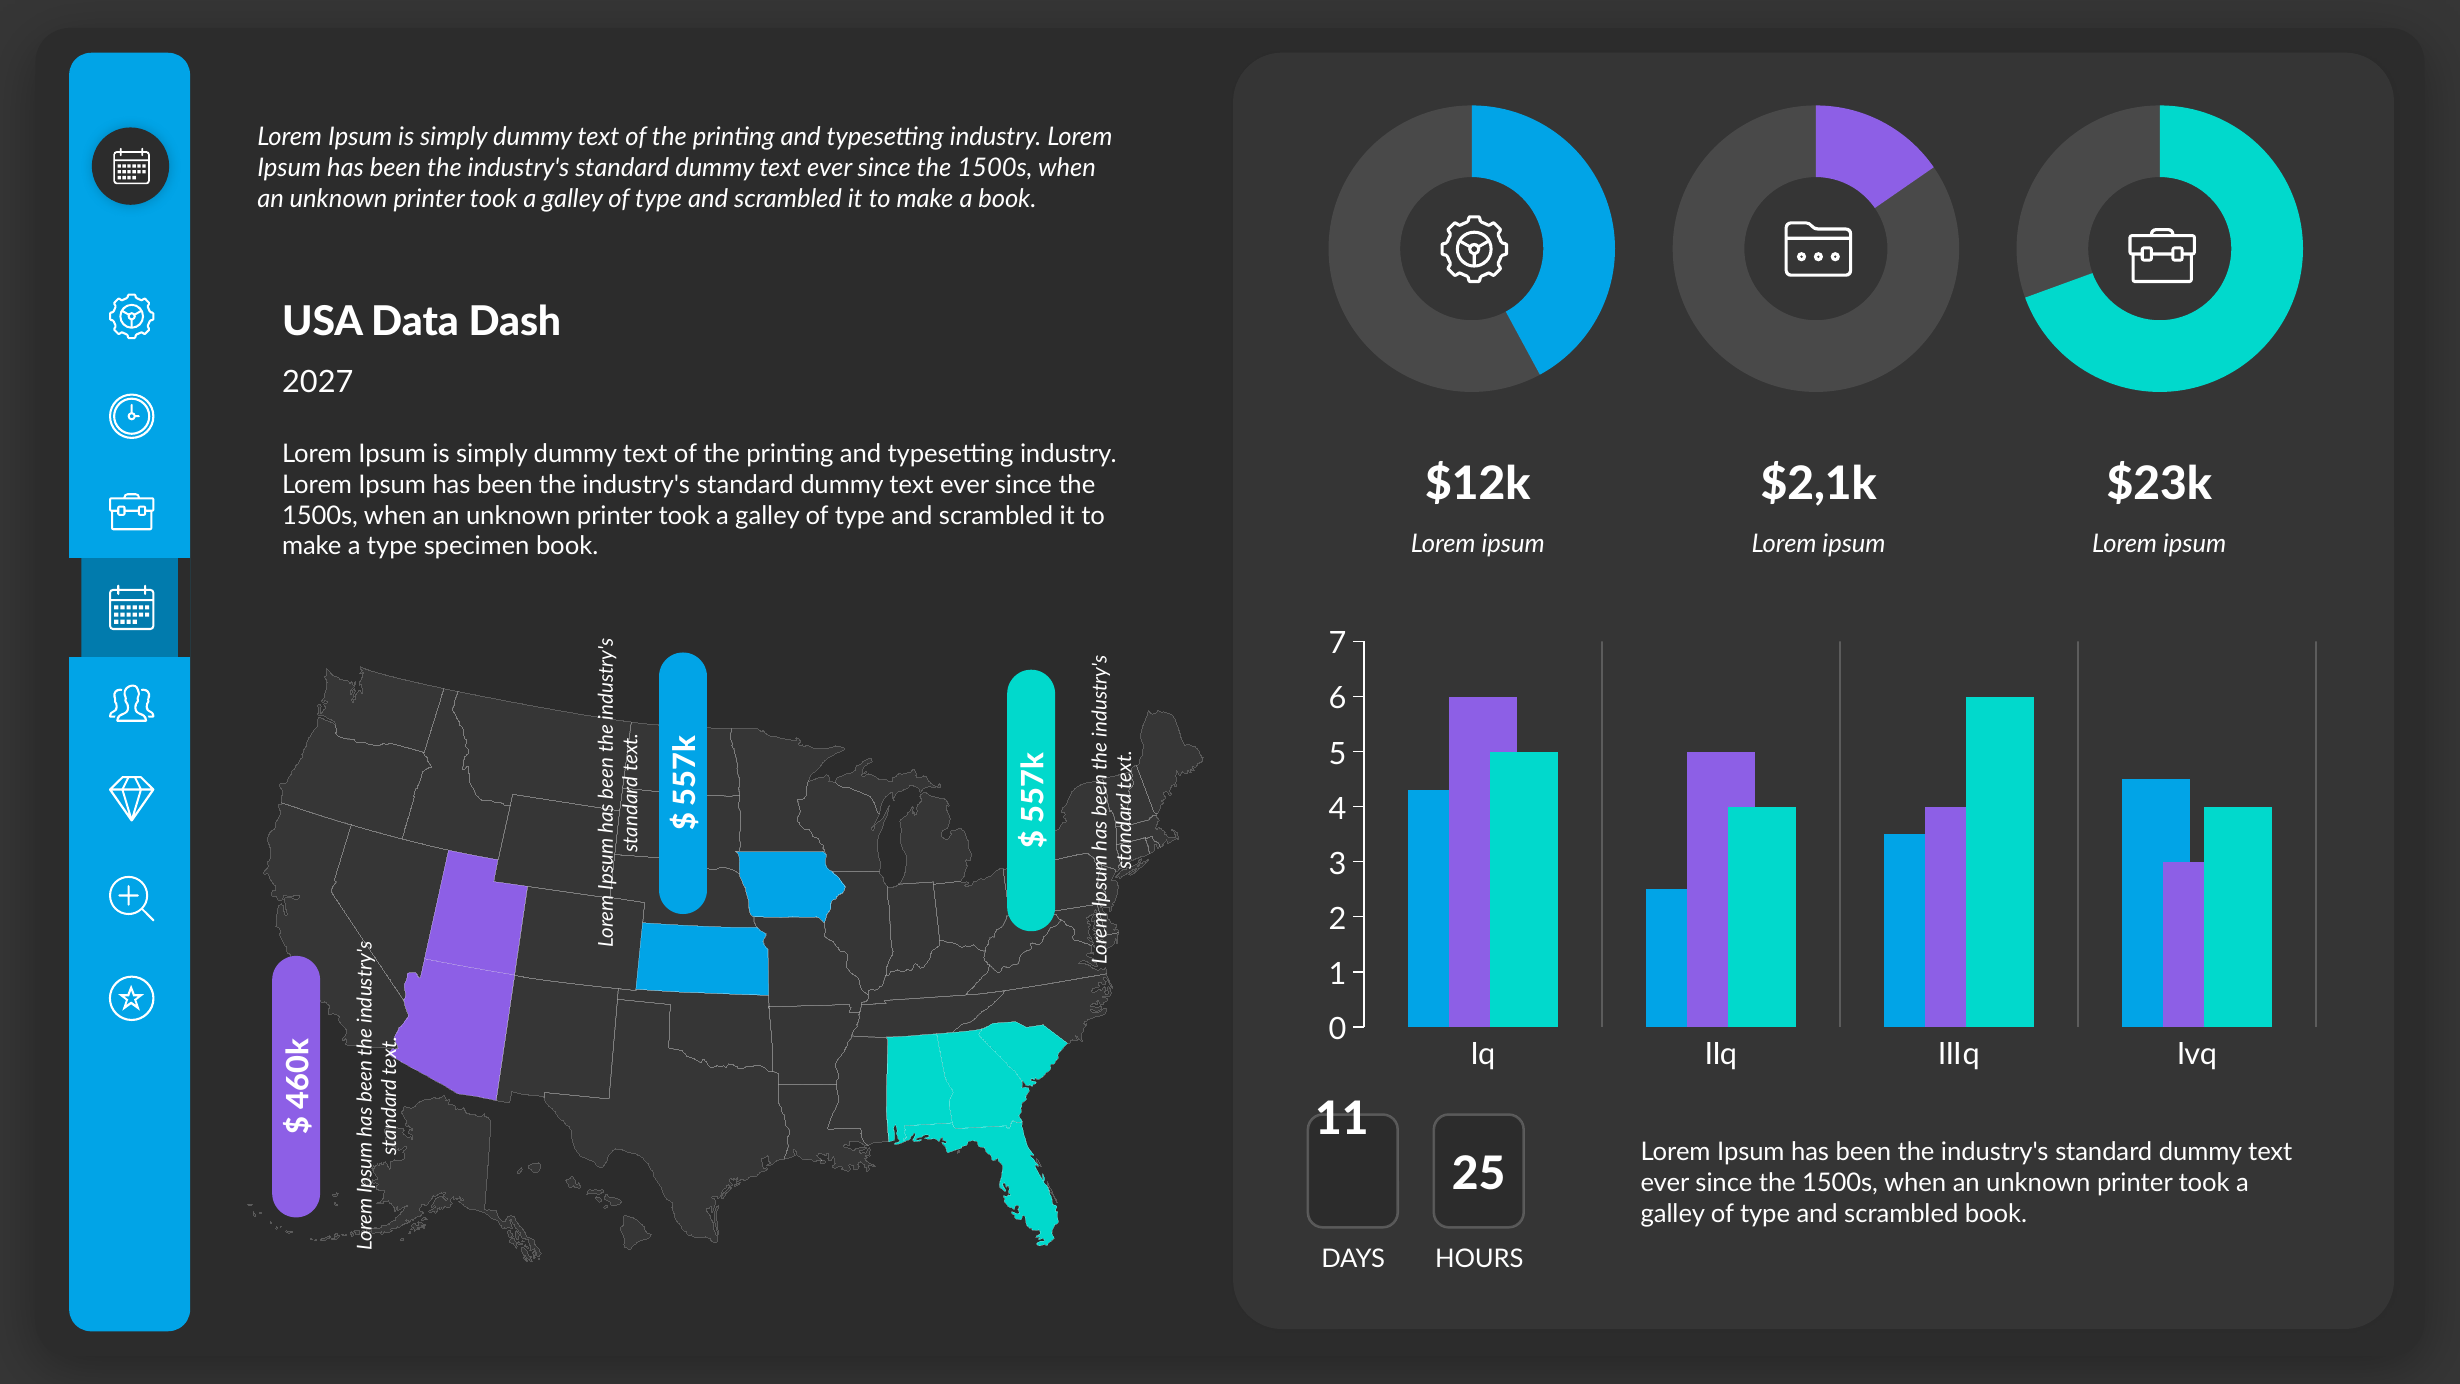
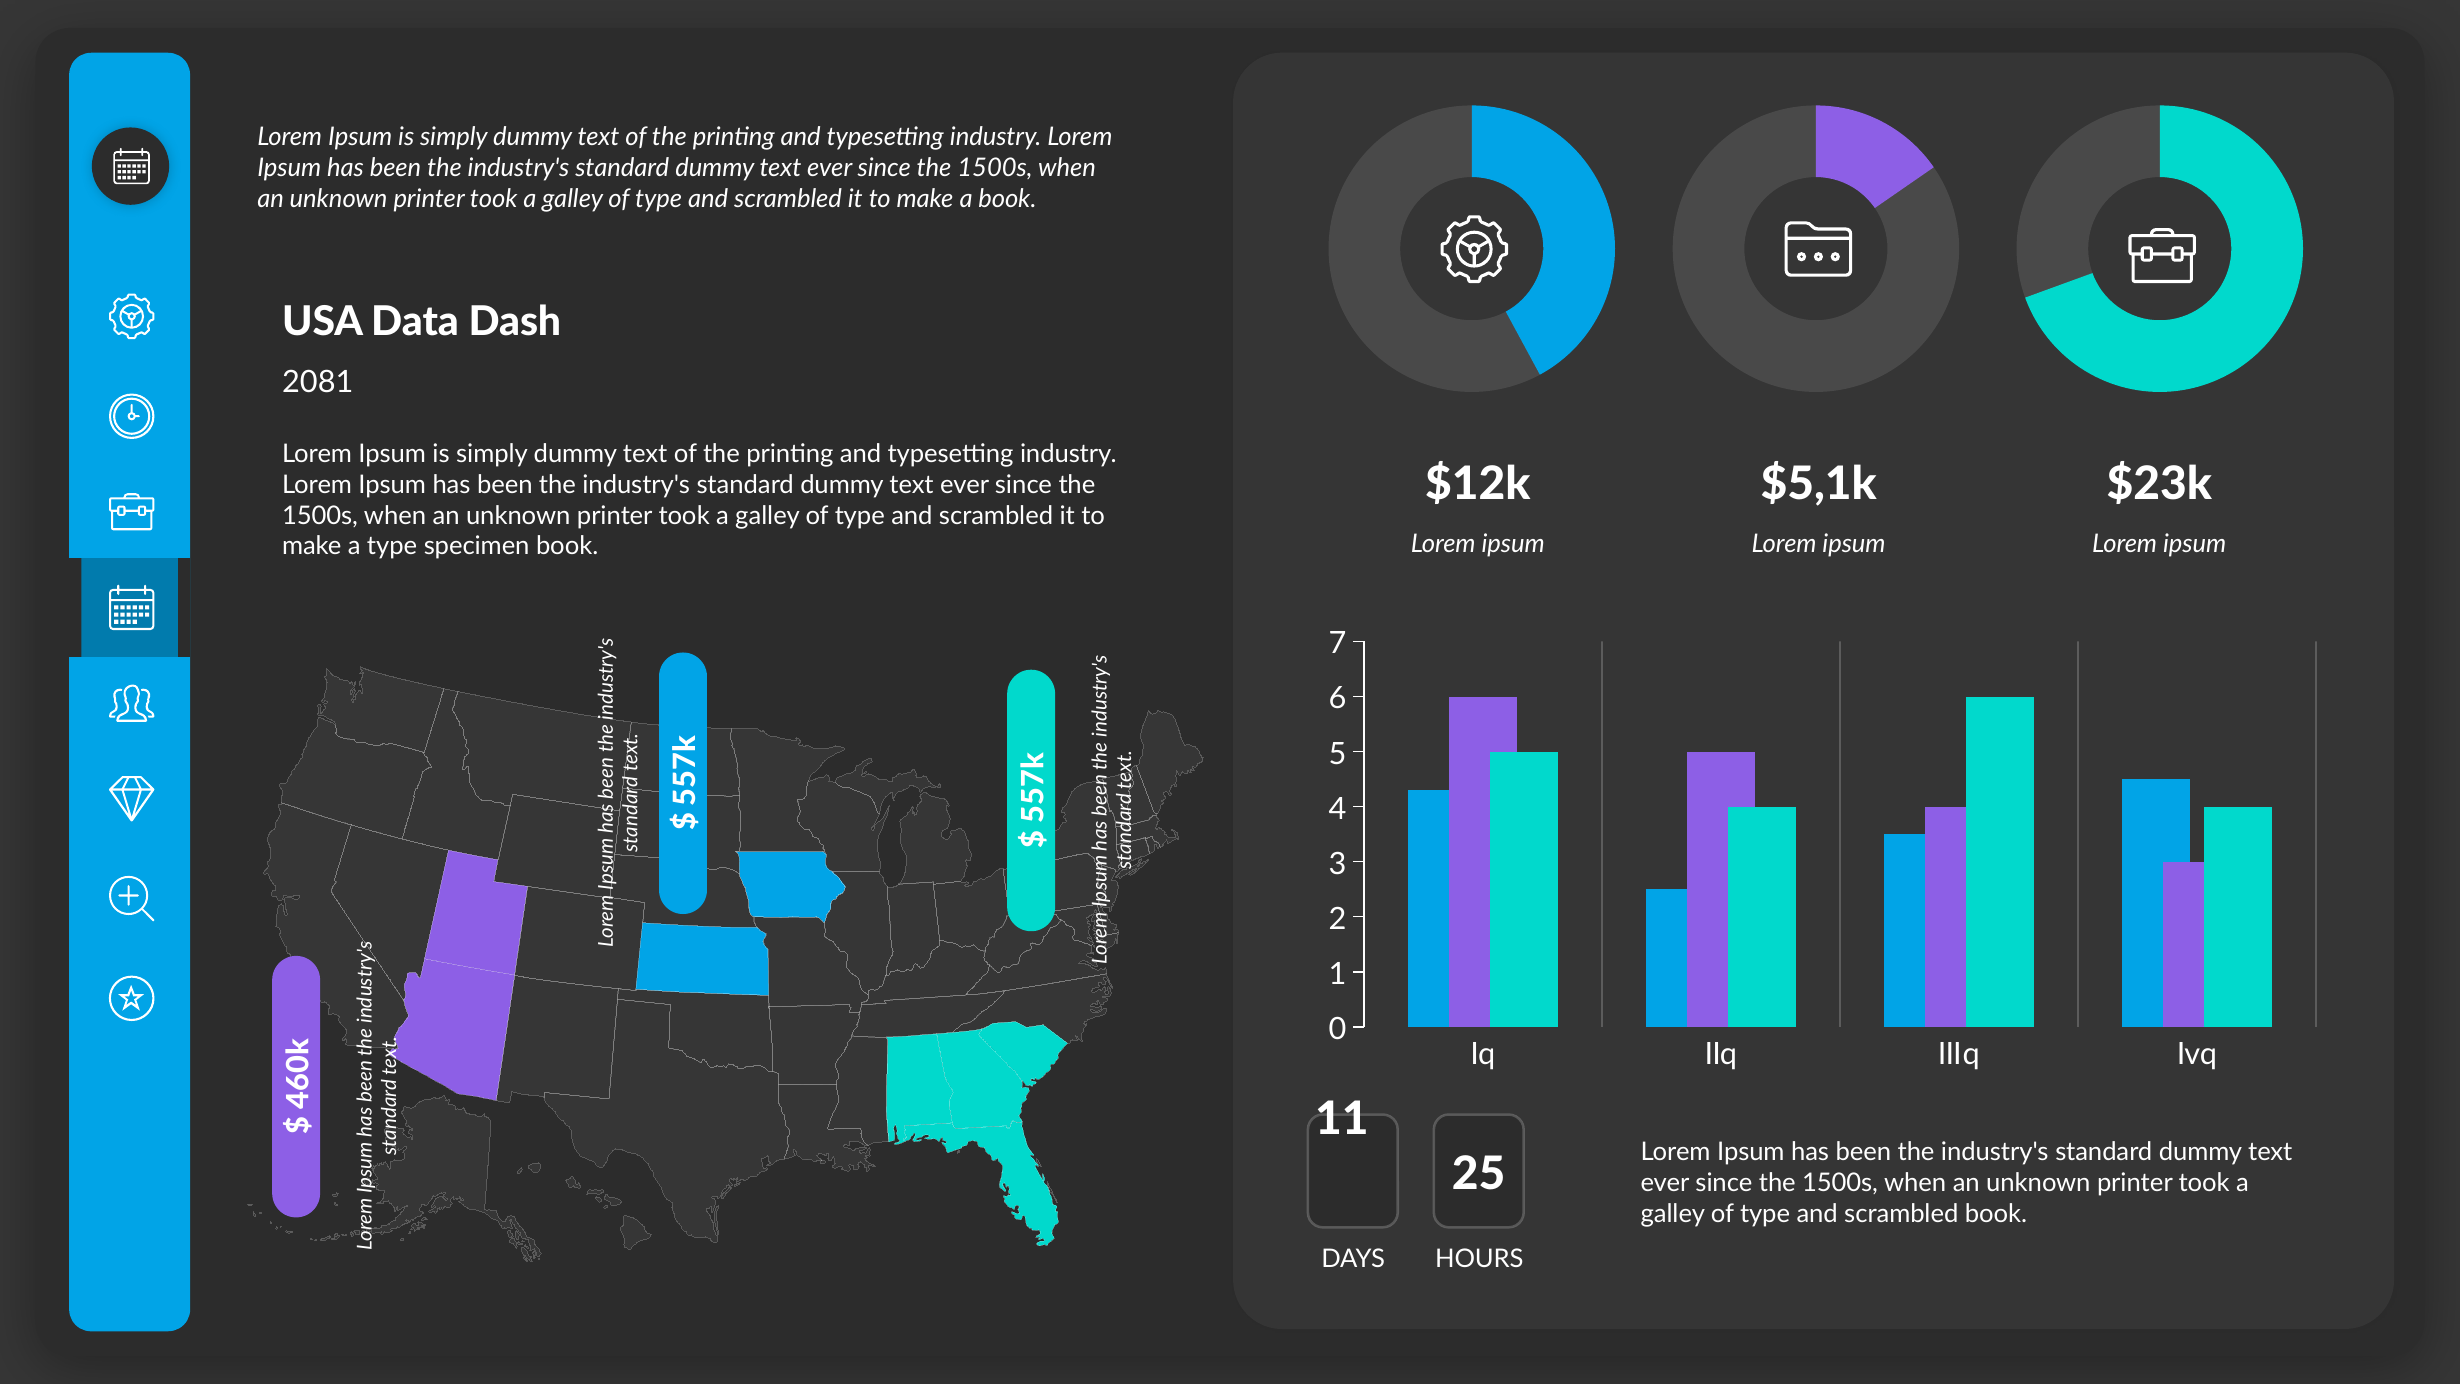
2027: 2027 -> 2081 (318, 382)
$2,1k: $2,1k -> $5,1k (1819, 485)
